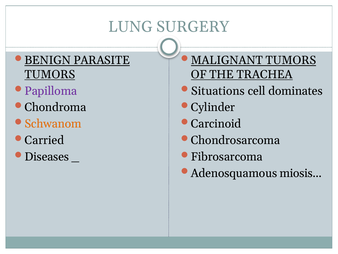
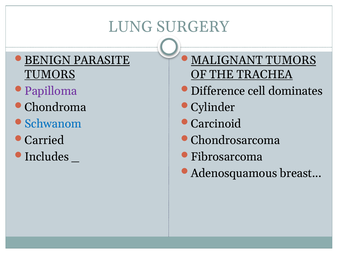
Situations: Situations -> Difference (218, 91)
Schwanom colour: orange -> blue (53, 124)
Diseases: Diseases -> Includes (47, 156)
miosis: miosis -> breast (301, 173)
